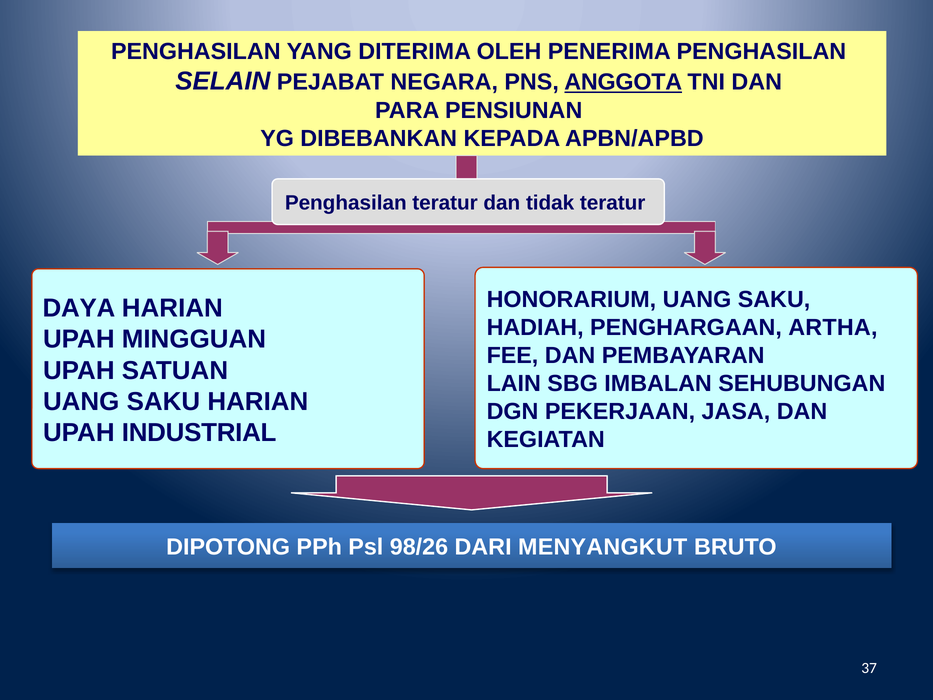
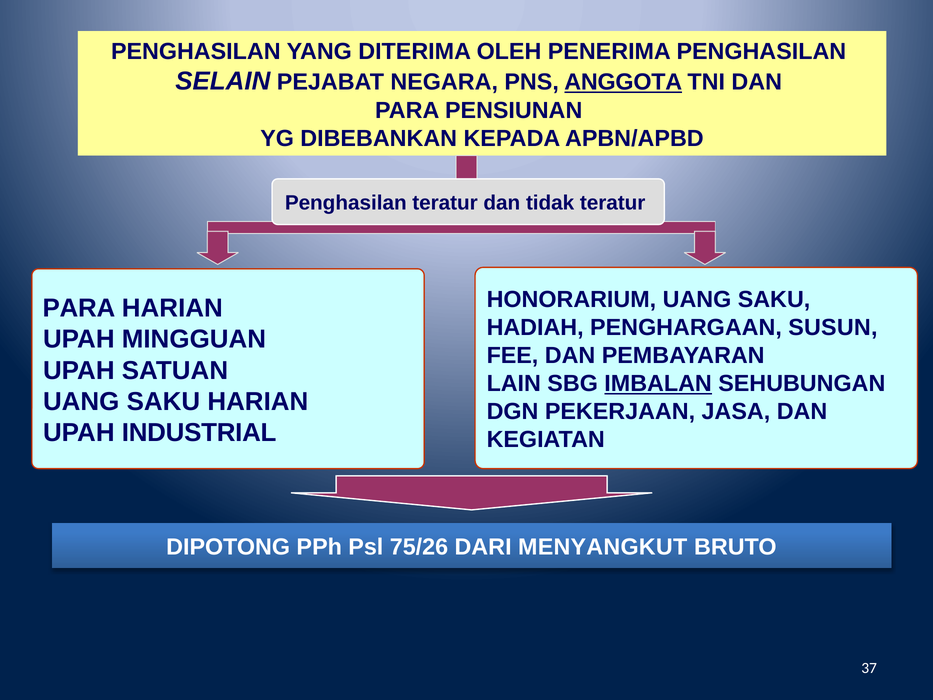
DAYA: DAYA -> PARA (79, 308)
ARTHA: ARTHA -> SUSUN (833, 327)
IMBALAN underline: none -> present (658, 383)
98/26: 98/26 -> 75/26 (419, 547)
